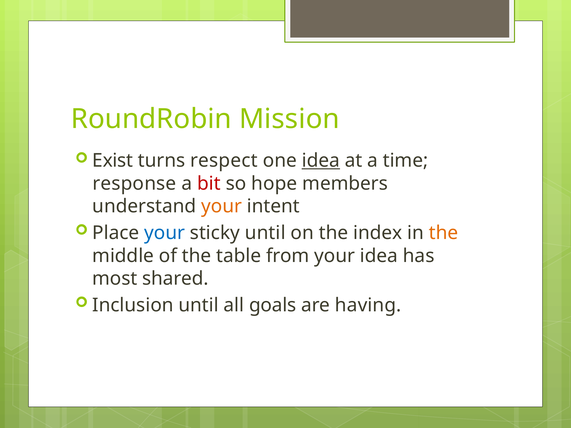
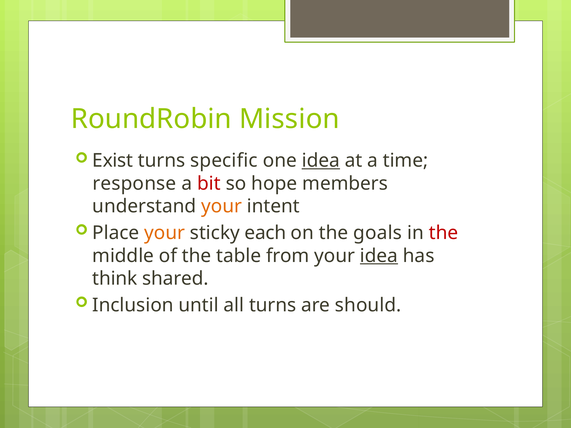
respect: respect -> specific (224, 161)
your colour: blue -> orange (165, 233)
sticky until: until -> each (265, 233)
index: index -> goals (378, 233)
the colour: orange -> red (444, 233)
idea underline: none -> present (379, 256)
most: most -> think (115, 279)
all goals: goals -> turns (273, 305)
having: having -> should (368, 305)
